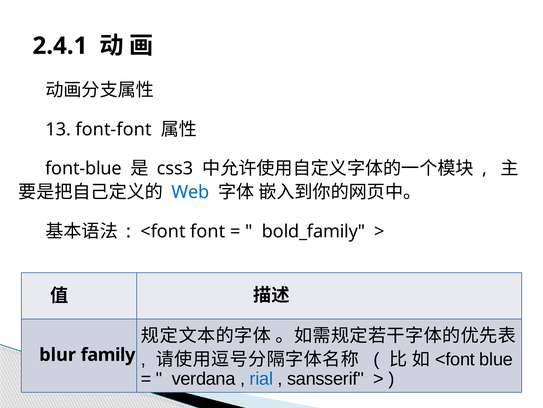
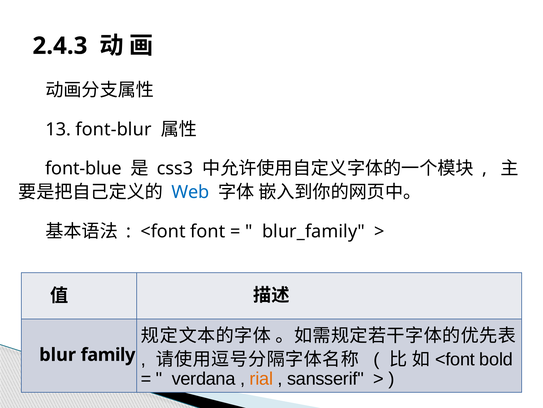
2.4.1: 2.4.1 -> 2.4.3 (60, 46)
font-font: font-font -> font-blur (114, 129)
bold_family: bold_family -> blur_family (313, 231)
blue: blue -> bold (496, 359)
rial colour: blue -> orange (261, 378)
